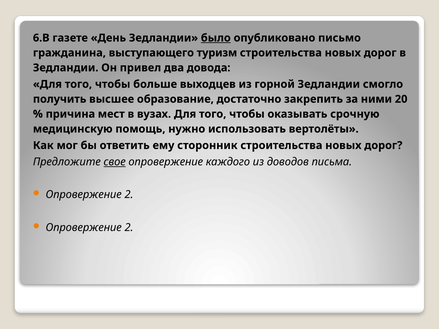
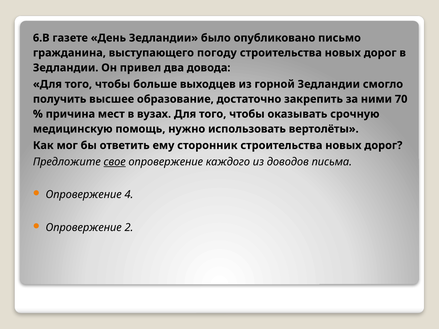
было underline: present -> none (216, 38)
туризм: туризм -> погоду (217, 53)
20: 20 -> 70 (401, 99)
2: 2 -> 4 (129, 195)
